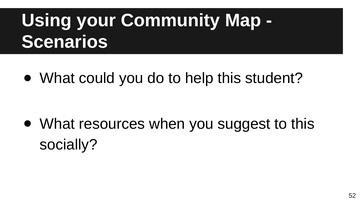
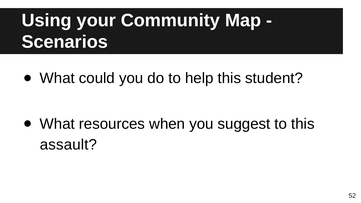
socially: socially -> assault (68, 145)
